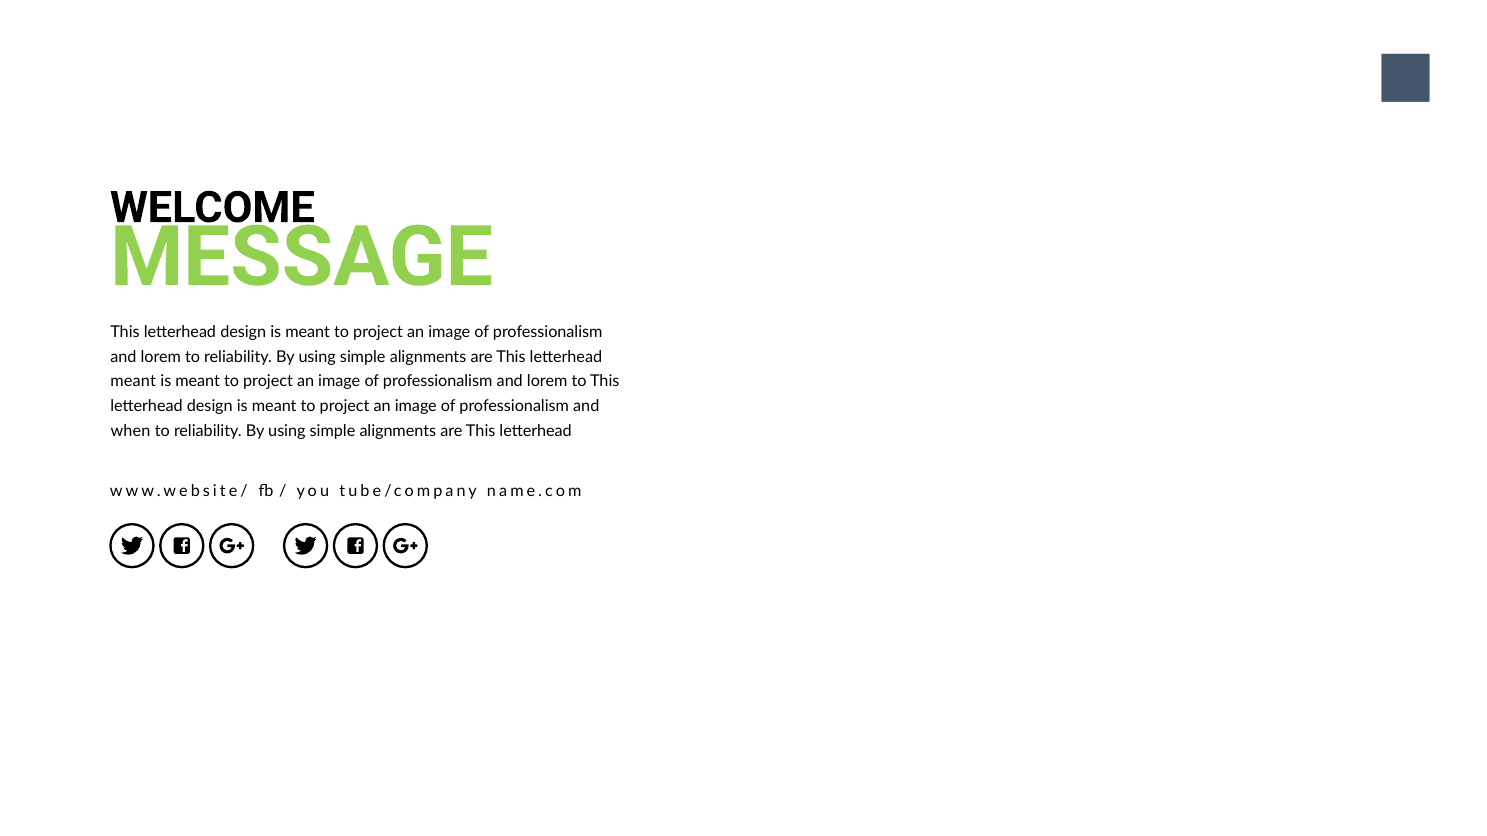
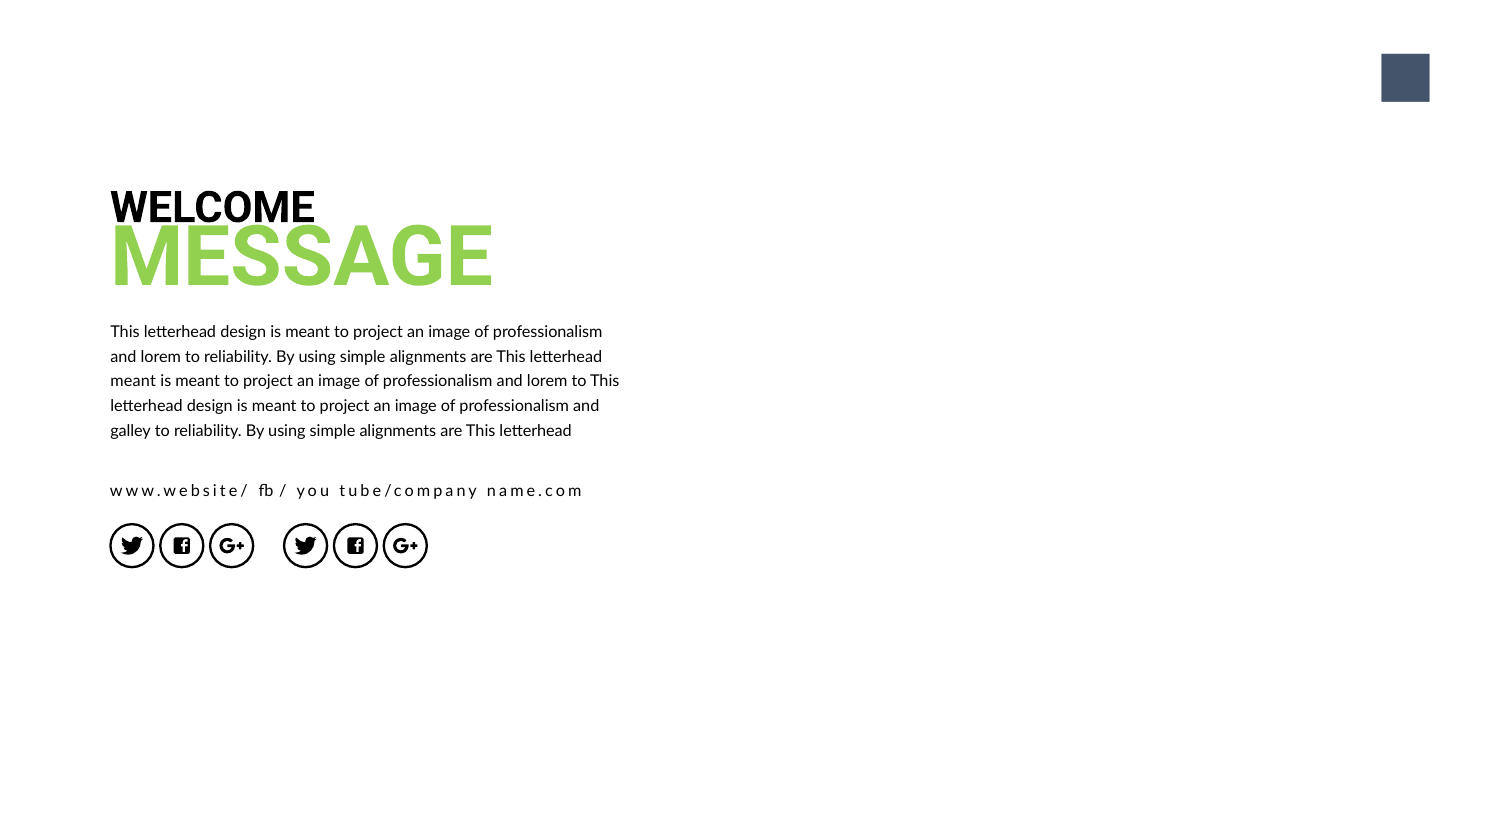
when: when -> galley (131, 431)
